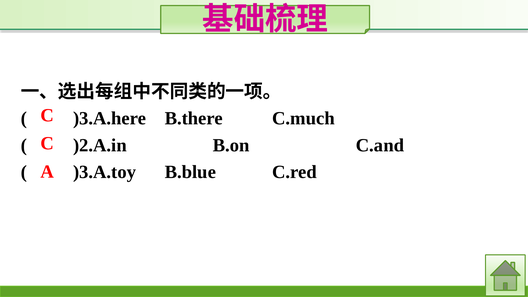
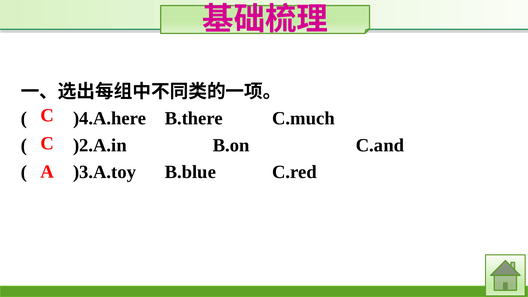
)3.A.here: )3.A.here -> )4.A.here (110, 118)
